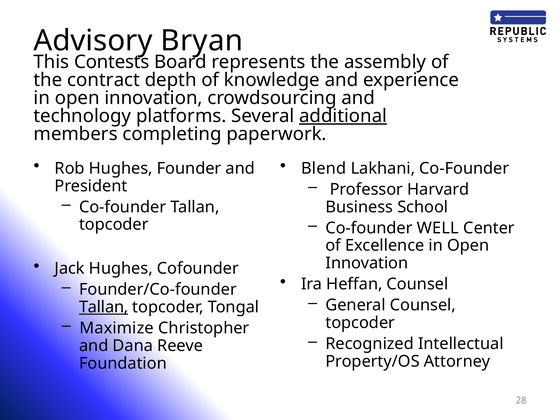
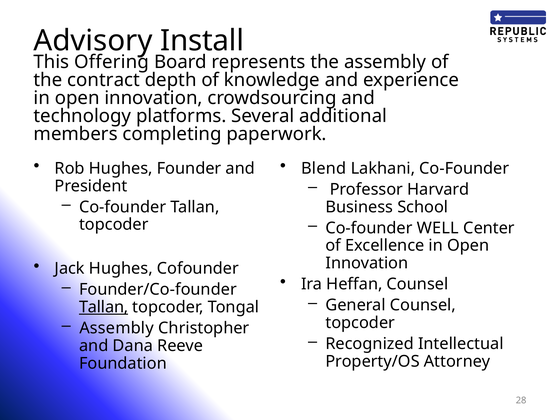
Bryan: Bryan -> Install (202, 41)
Contests: Contests -> Offering (112, 62)
additional underline: present -> none (343, 116)
Maximize: Maximize -> Assembly (117, 328)
